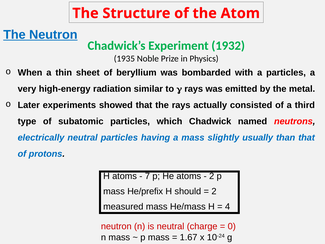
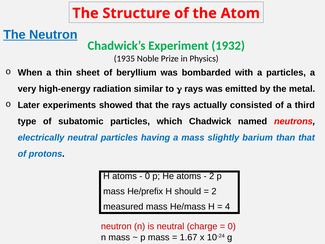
usually: usually -> barium (258, 138)
7: 7 -> 0 (147, 176)
